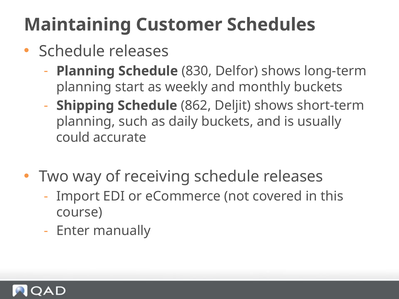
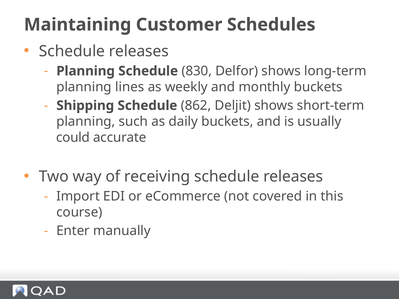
start: start -> lines (130, 87)
